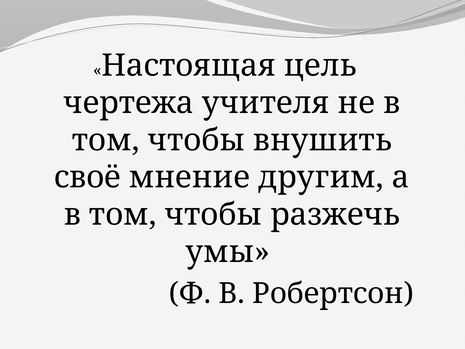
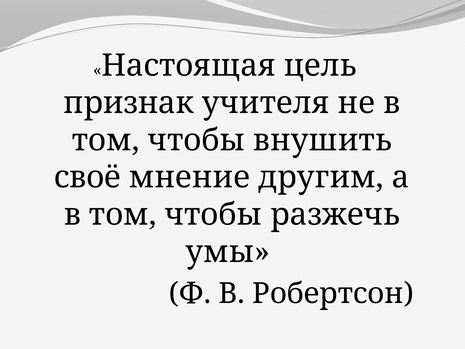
чертежа: чертежа -> признак (129, 103)
